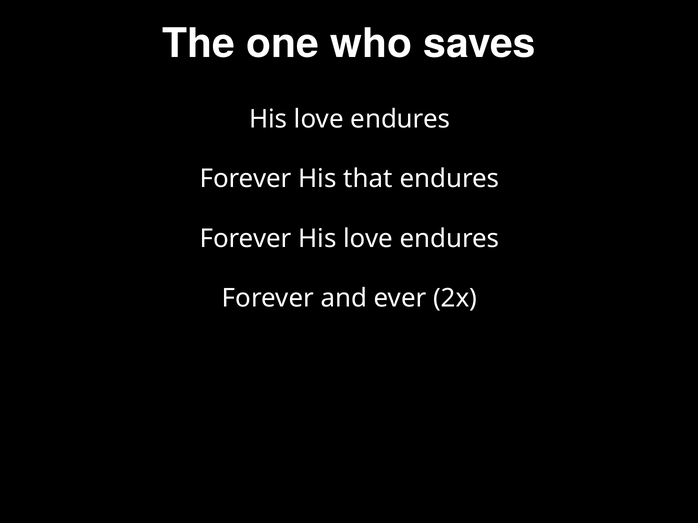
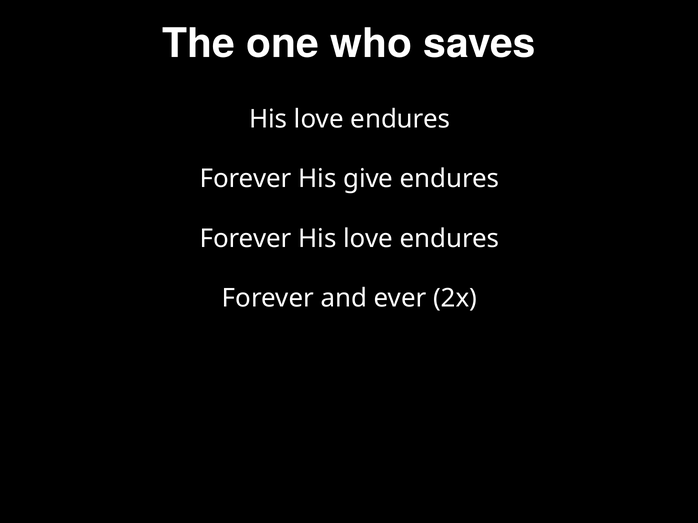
that: that -> give (368, 179)
